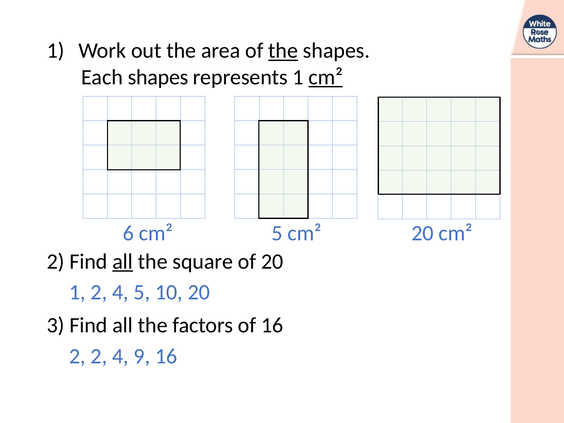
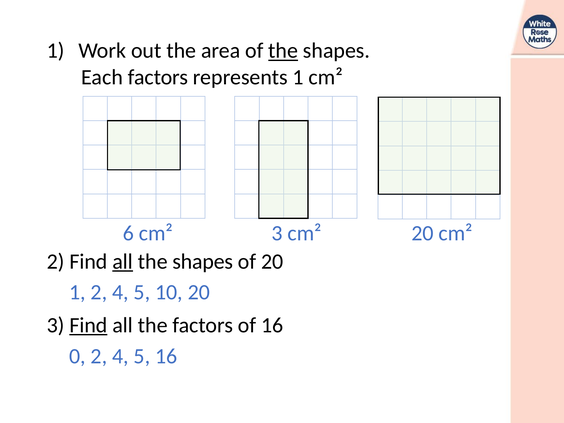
Each shapes: shapes -> factors (158, 77)
cm² underline: present -> none (326, 77)
cm² 5: 5 -> 3 (277, 233)
square: square -> shapes (203, 261)
Find underline: none -> present (88, 325)
2: 2 -> 0 (77, 356)
9: 9 -> 5 (142, 356)
